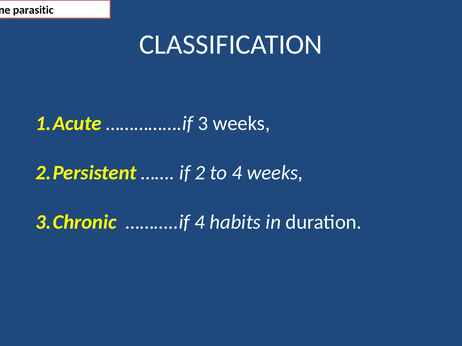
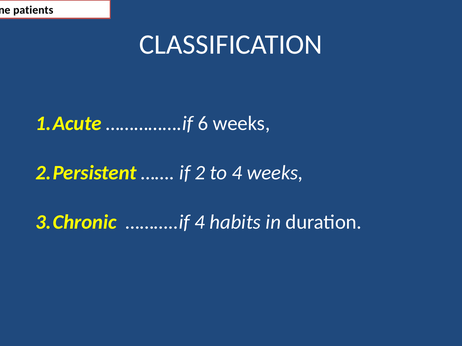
parasitic: parasitic -> patients (33, 10)
3: 3 -> 6 (203, 124)
